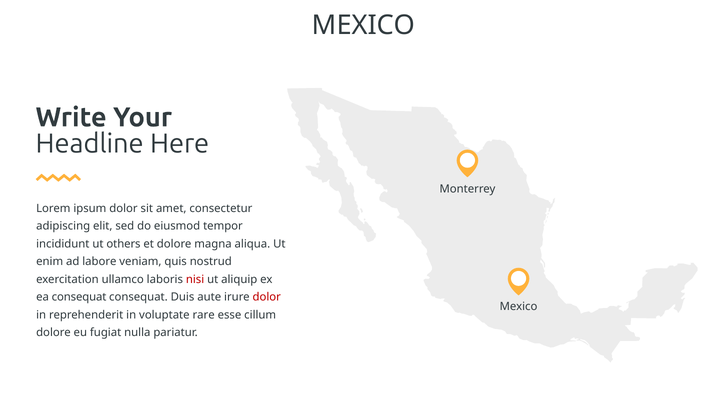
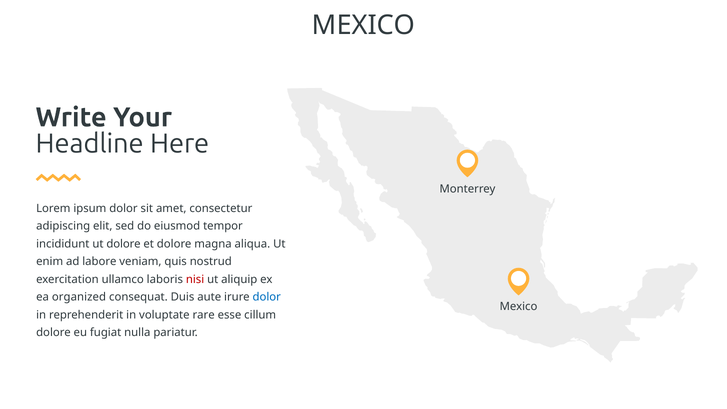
ut others: others -> dolore (124, 244)
ea consequat: consequat -> organized (79, 297)
dolor colour: red -> blue (267, 297)
